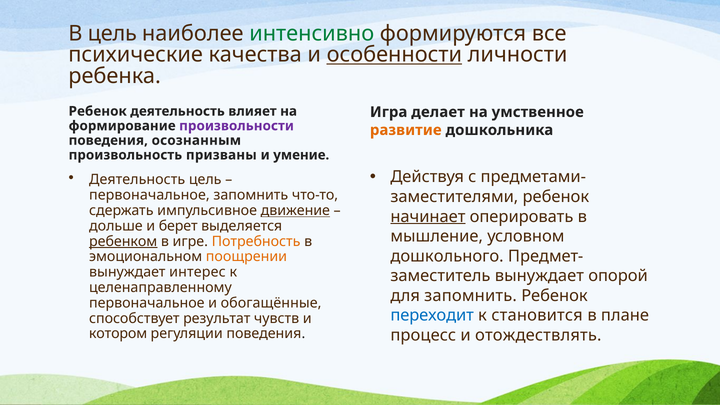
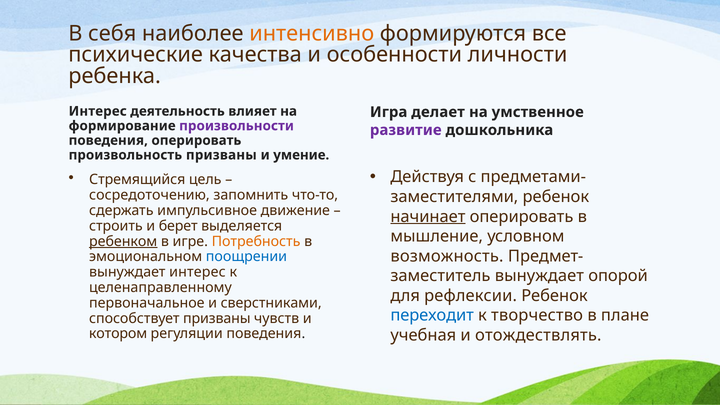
В цель: цель -> себя (112, 34)
интенсивно colour: green -> orange (312, 34)
особенности underline: present -> none (394, 55)
Ребенок: Ребенок -> Интерес (98, 111)
развитие colour: orange -> purple (406, 130)
поведения осознанным: осознанным -> оперировать (196, 140)
Деятельность: Деятельность -> Стремящийся (137, 180)
первоначальное: первоначальное -> сосредоточению (149, 195)
движение underline: present -> none (295, 211)
дольше: дольше -> строить (116, 226)
дошкольного: дошкольного -> возможность (447, 256)
поощрении colour: orange -> blue (246, 257)
для запомнить: запомнить -> рефлексии (471, 296)
обогащённые: обогащённые -> сверстниками (271, 303)
становится: становится -> творчество (537, 316)
способствует результат: результат -> призваны (217, 318)
процесс: процесс -> учебная (423, 335)
